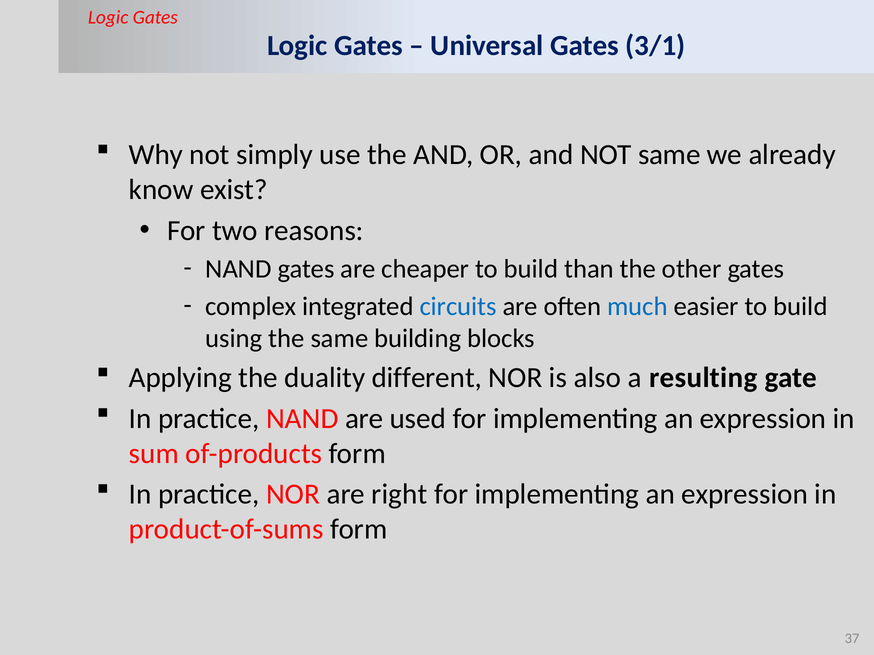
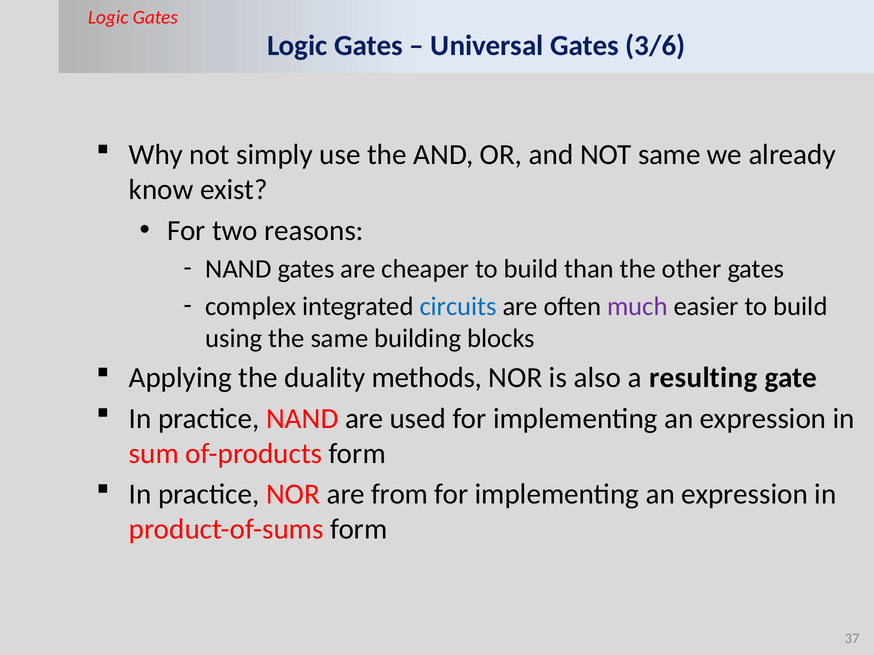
3/1: 3/1 -> 3/6 (655, 46)
much colour: blue -> purple (637, 307)
different: different -> methods (427, 378)
right: right -> from (400, 495)
